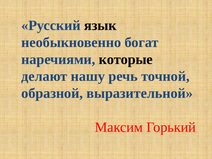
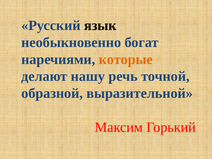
которые colour: black -> orange (126, 59)
